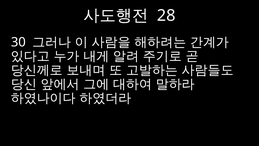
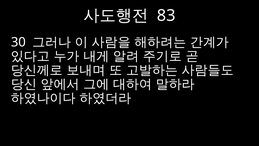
28: 28 -> 83 (166, 16)
